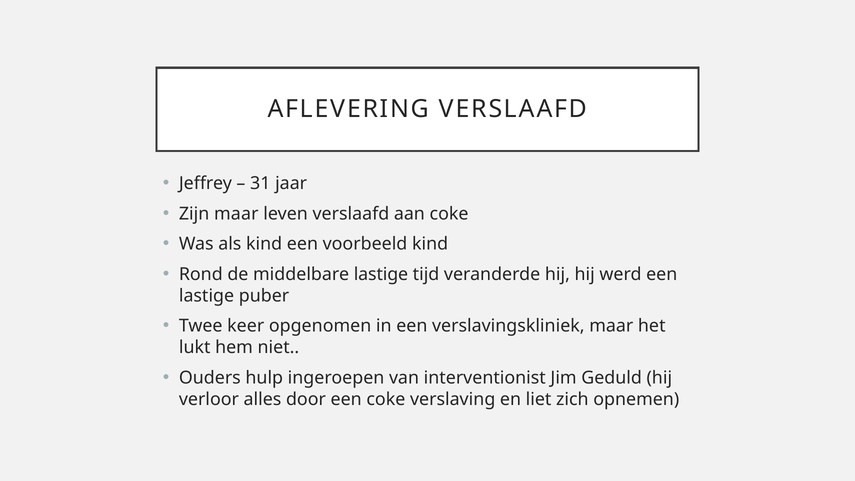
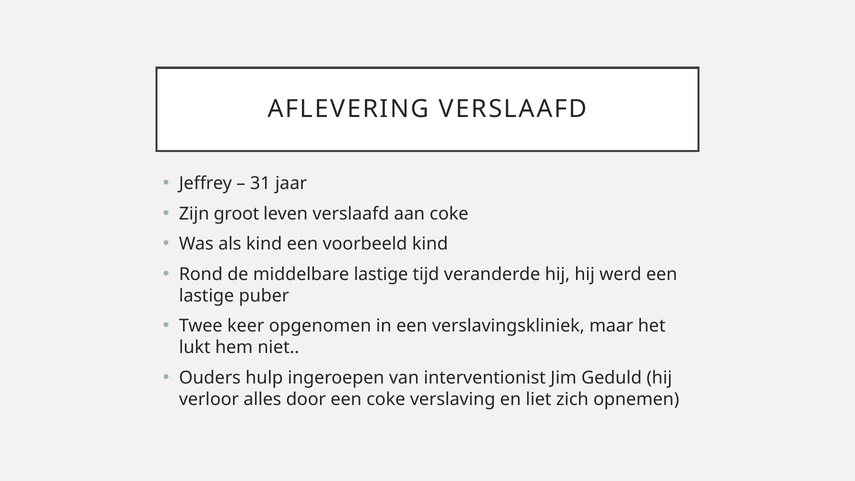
Zijn maar: maar -> groot (236, 214)
